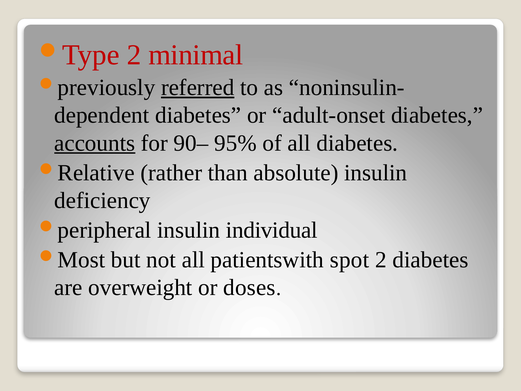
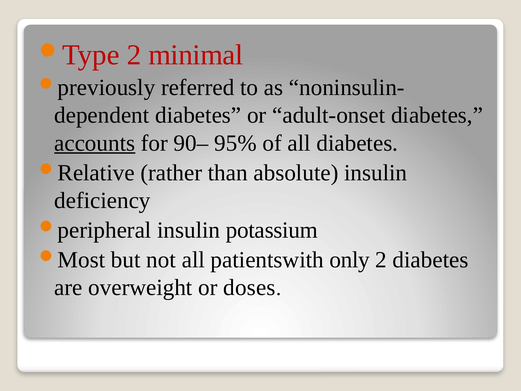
referred underline: present -> none (198, 87)
individual: individual -> potassium (272, 230)
spot: spot -> only (350, 260)
